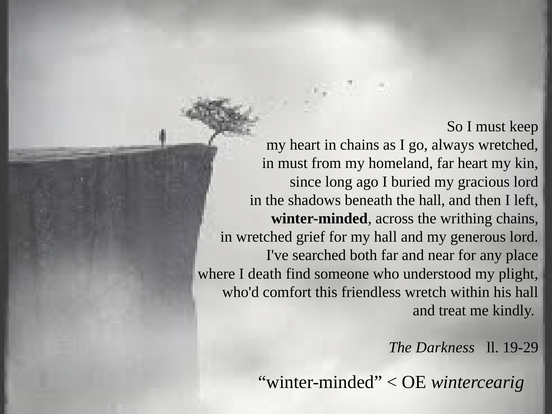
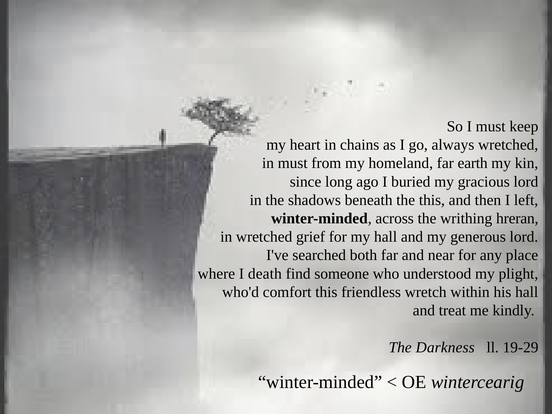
far heart: heart -> earth (473, 163)
the hall: hall -> this (432, 200)
writhing chains: chains -> hreran (517, 218)
